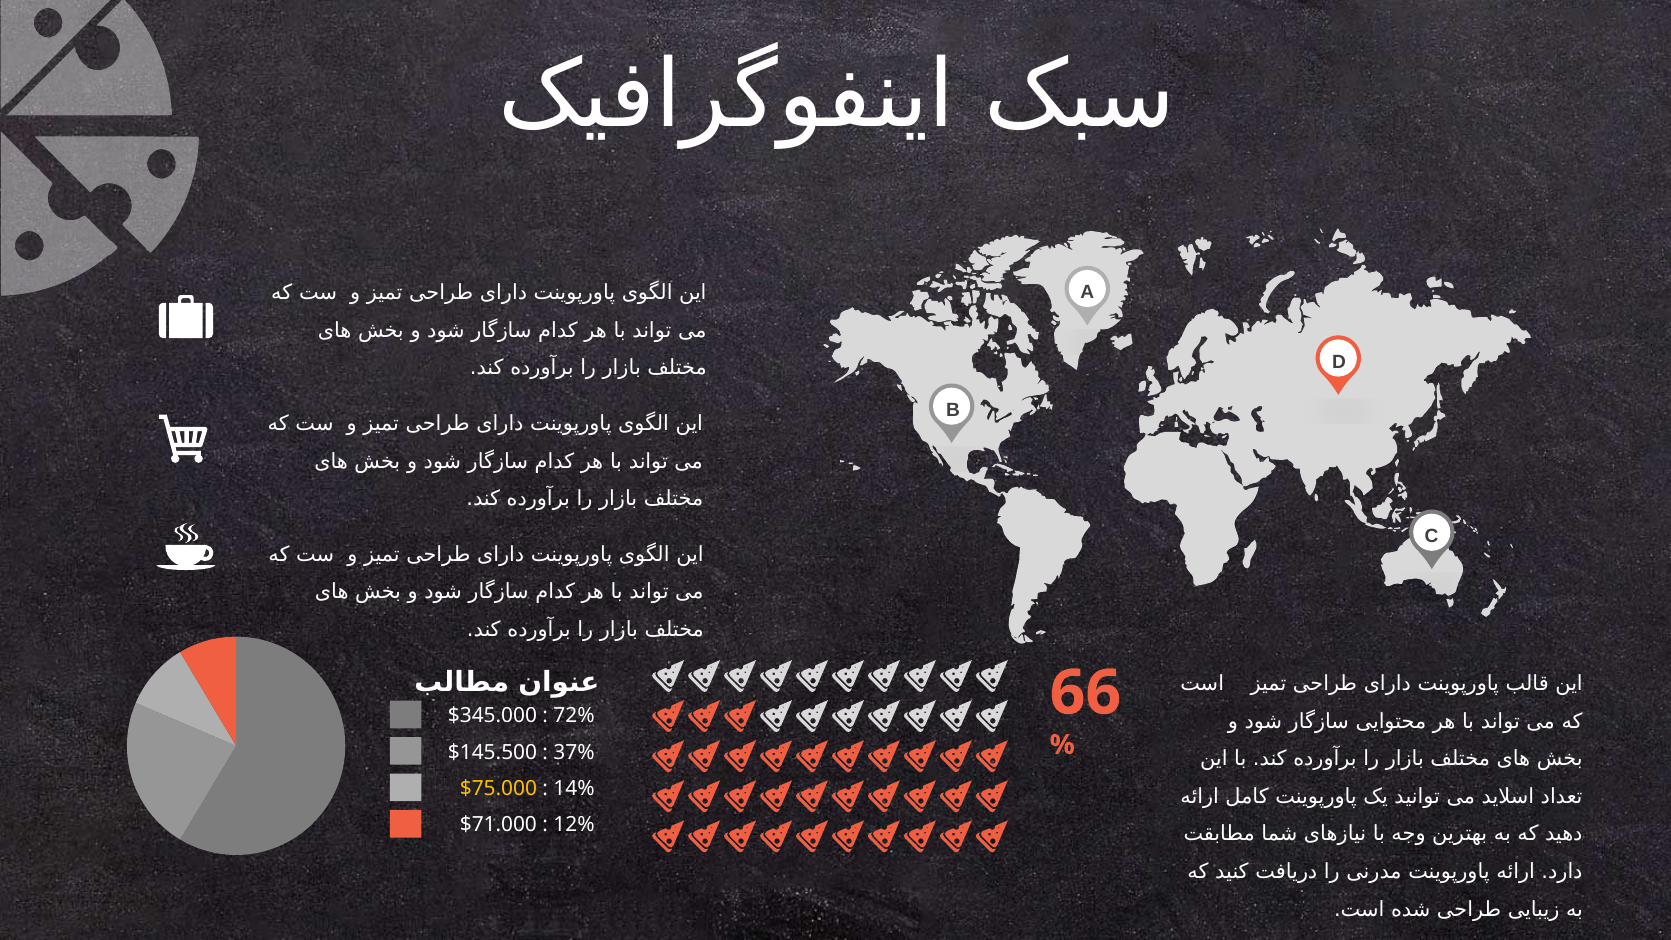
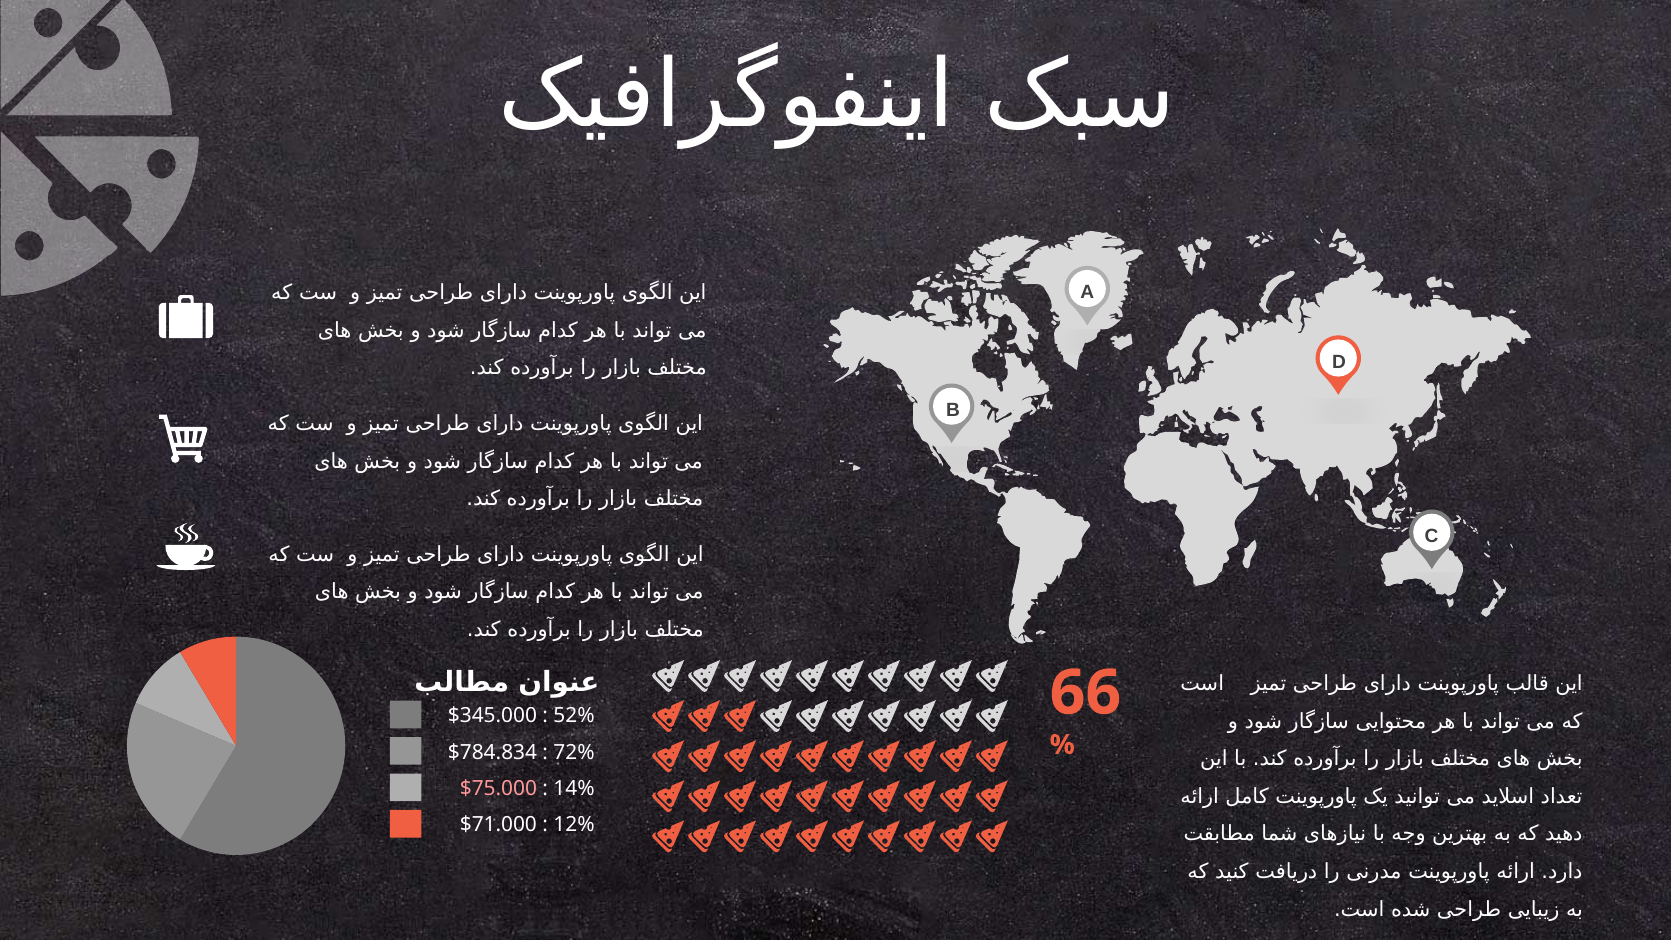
72%: 72% -> 52% (574, 716)
$145.500: $145.500 -> $784.834 (493, 752)
37%: 37% -> 72% (574, 752)
$75.000 colour: yellow -> pink (498, 788)
